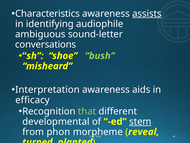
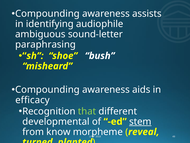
Characteristics: Characteristics -> Compounding (47, 14)
assists underline: present -> none (147, 14)
conversations: conversations -> paraphrasing (45, 44)
bush colour: light green -> white (100, 56)
Interpretation: Interpretation -> Compounding (47, 89)
phon: phon -> know (58, 131)
